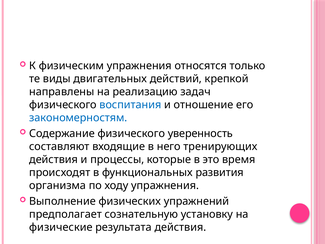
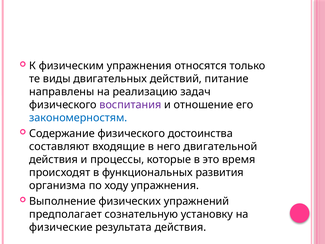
крепкой: крепкой -> питание (227, 79)
воспитания colour: blue -> purple (130, 105)
уверенность: уверенность -> достоинства (200, 133)
тренирующих: тренирующих -> двигательной (220, 146)
